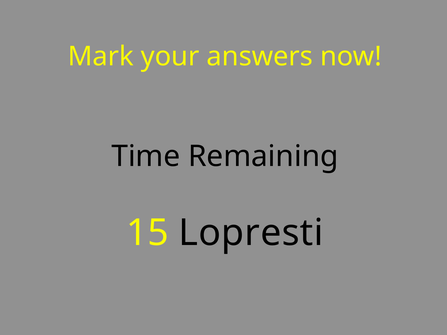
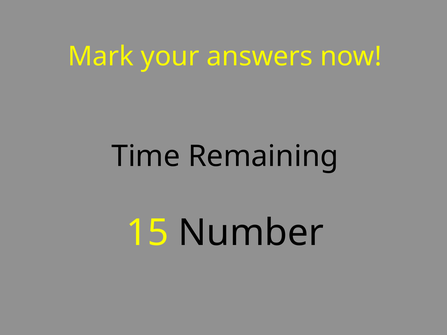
Lopresti: Lopresti -> Number (251, 233)
